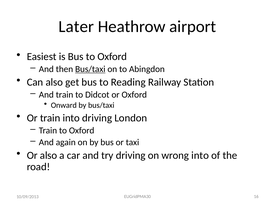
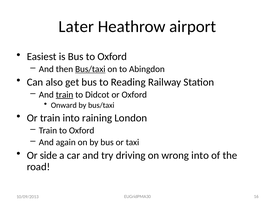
train underline: none -> present (65, 95)
into driving: driving -> raining (97, 118)
Or also: also -> side (49, 156)
